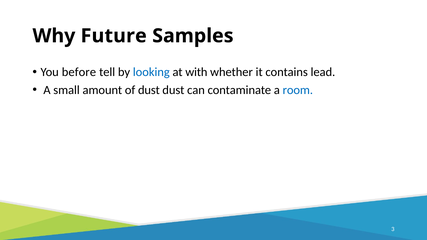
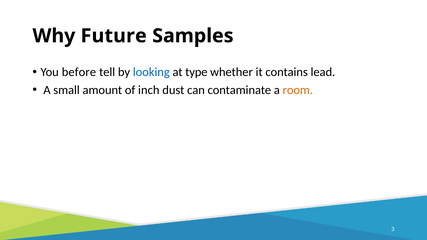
with: with -> type (196, 72)
of dust: dust -> inch (149, 90)
room colour: blue -> orange (298, 90)
